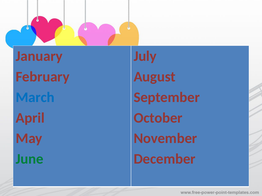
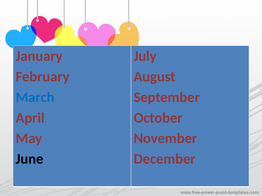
June colour: green -> black (30, 159)
